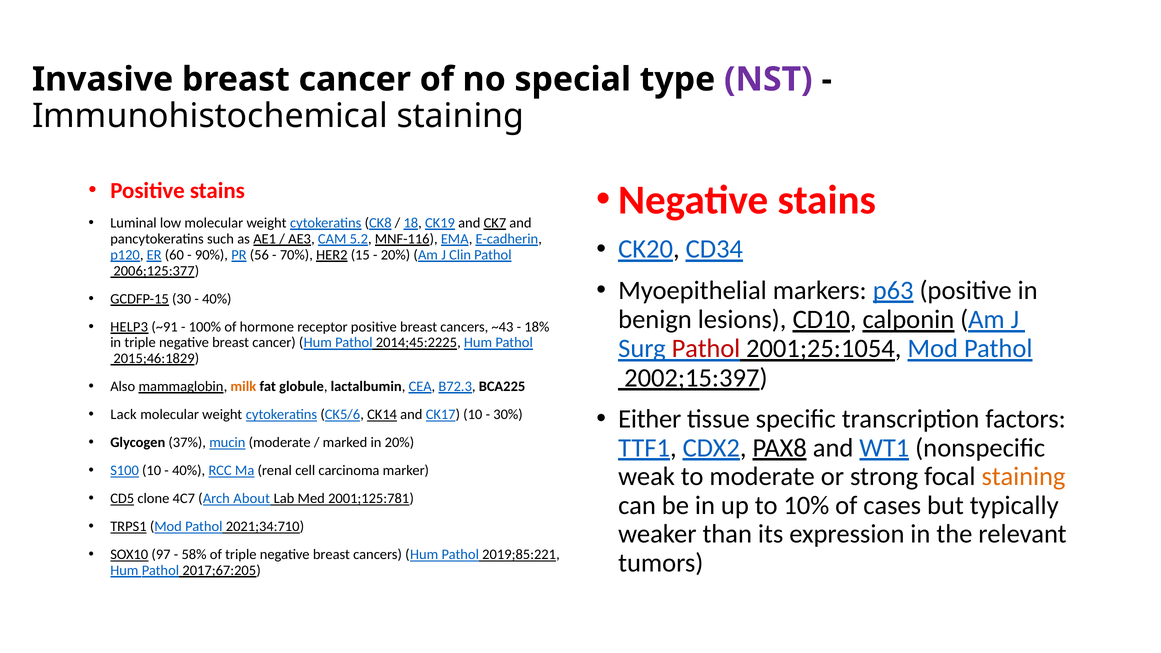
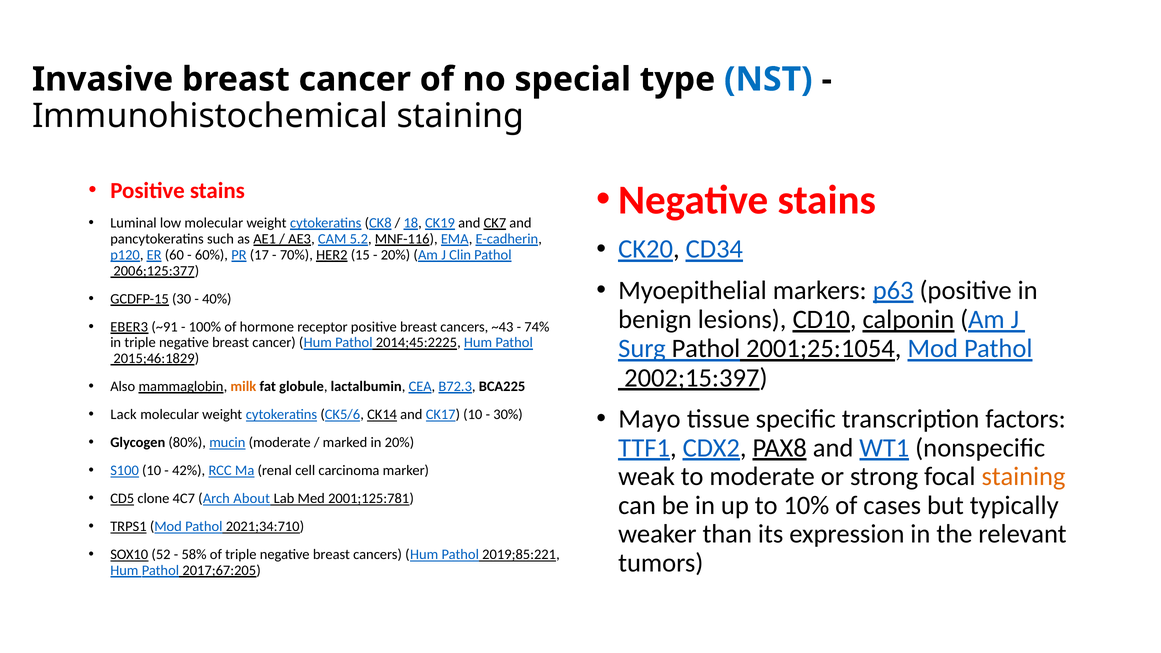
NST colour: purple -> blue (768, 79)
90%: 90% -> 60% (211, 255)
56: 56 -> 17 (259, 255)
HELP3: HELP3 -> EBER3 (129, 327)
18%: 18% -> 74% (537, 327)
Pathol colour: red -> black (706, 349)
Either: Either -> Mayo (649, 419)
37%: 37% -> 80% (187, 443)
40%: 40% -> 42% (189, 471)
97: 97 -> 52 (161, 555)
